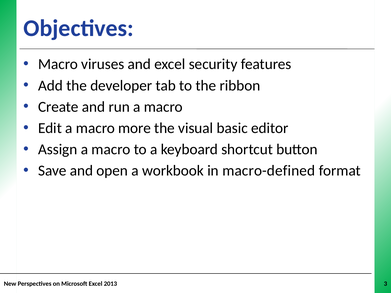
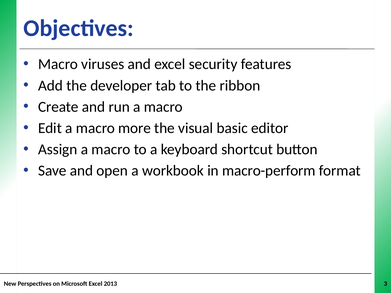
macro-defined: macro-defined -> macro-perform (269, 171)
